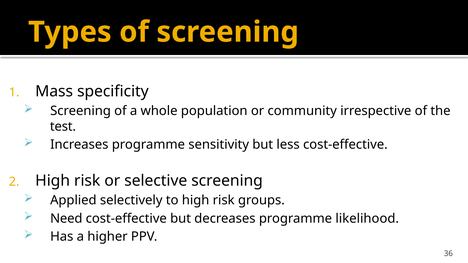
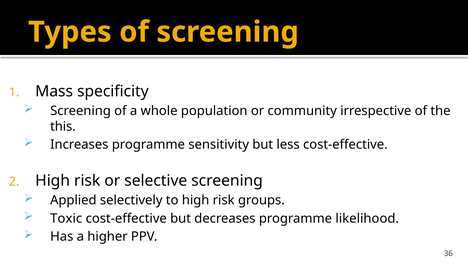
test: test -> this (63, 127)
Need: Need -> Toxic (66, 219)
